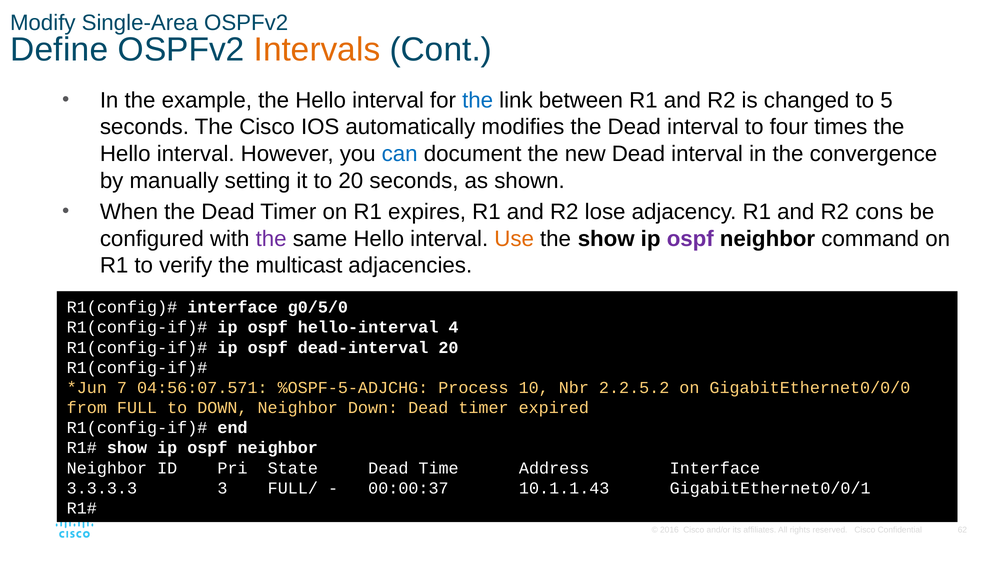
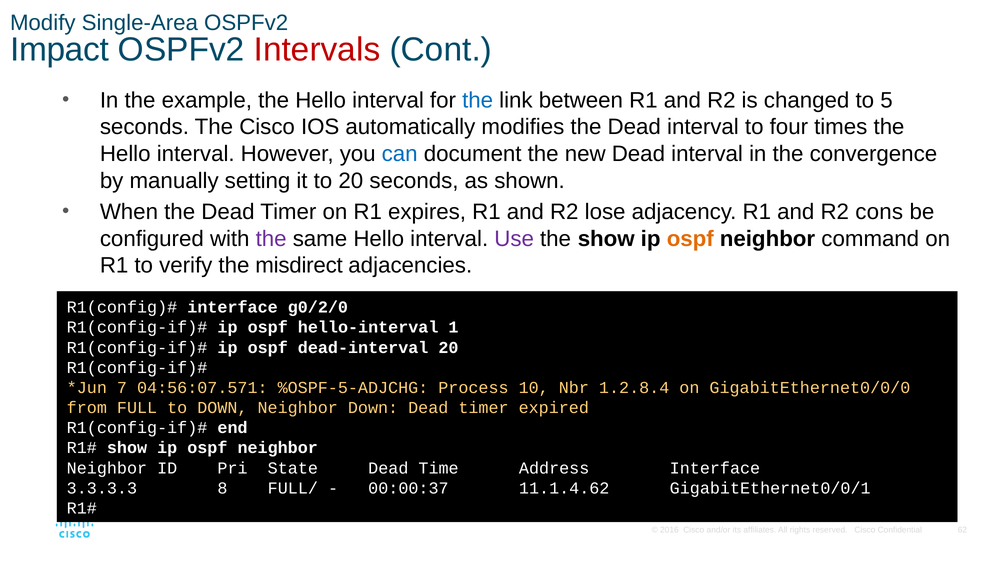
Define: Define -> Impact (60, 49)
Intervals colour: orange -> red (317, 49)
Use colour: orange -> purple (514, 239)
ospf colour: purple -> orange (690, 239)
multicast: multicast -> misdirect (299, 266)
g0/5/0: g0/5/0 -> g0/2/0 (318, 308)
4: 4 -> 1 (453, 328)
2.2.5.2: 2.2.5.2 -> 1.2.8.4 (634, 388)
3: 3 -> 8 (223, 488)
10.1.1.43: 10.1.1.43 -> 11.1.4.62 (564, 488)
